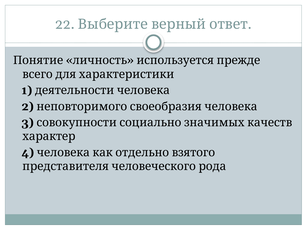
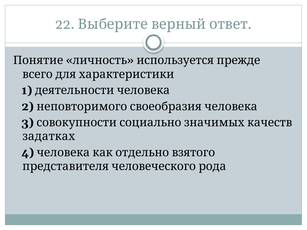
характер: характер -> задатках (49, 137)
